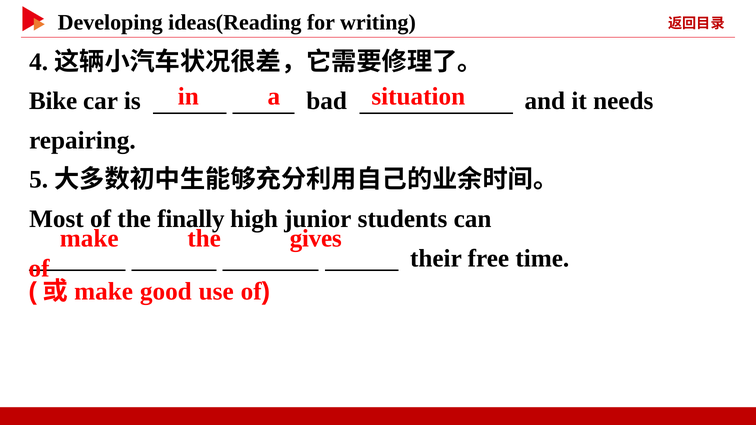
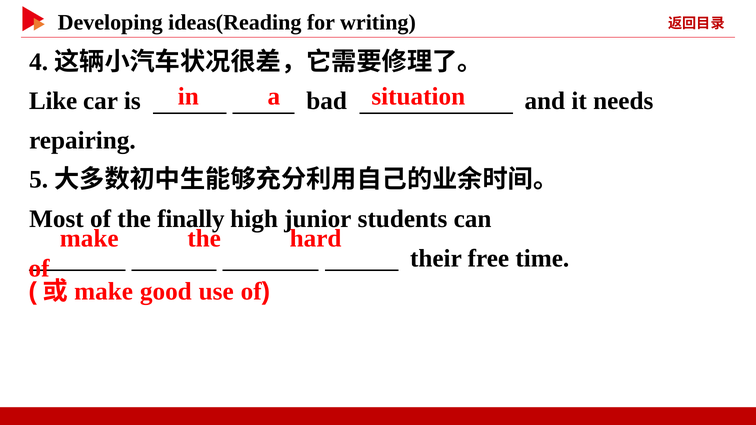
Bike: Bike -> Like (53, 101)
gives: gives -> hard (316, 239)
